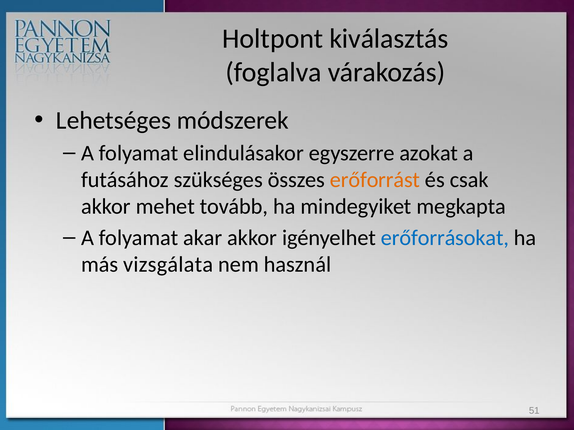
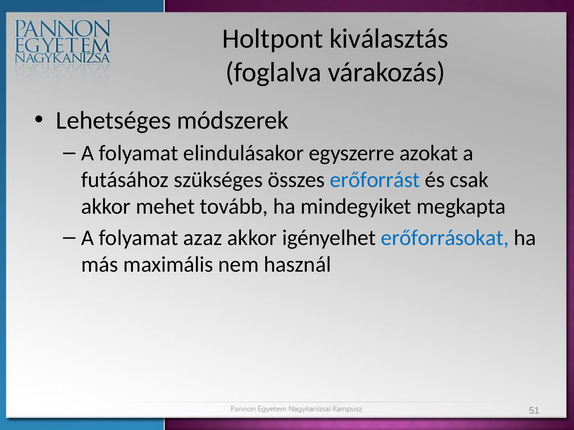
erőforrást colour: orange -> blue (375, 180)
akar: akar -> azaz (203, 238)
vizsgálata: vizsgálata -> maximális (168, 265)
